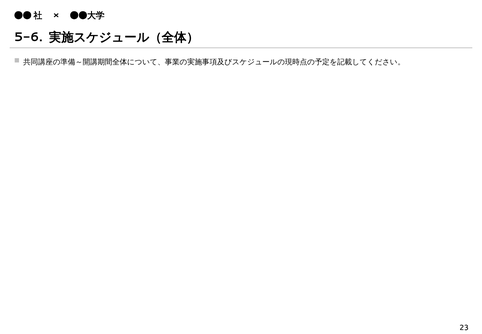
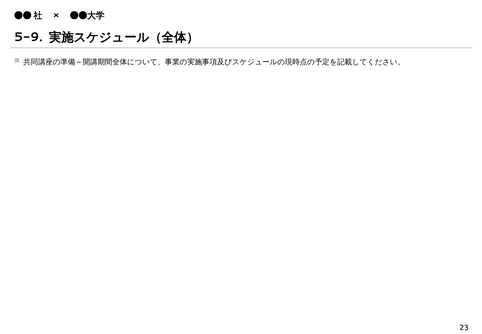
5-6: 5-6 -> 5-9 (28, 37)
